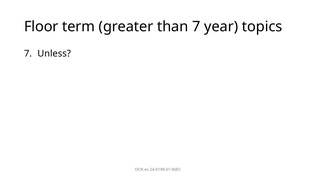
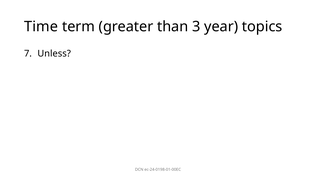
Floor: Floor -> Time (41, 27)
than 7: 7 -> 3 (196, 27)
